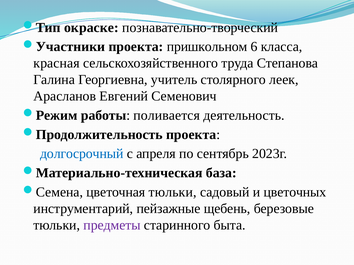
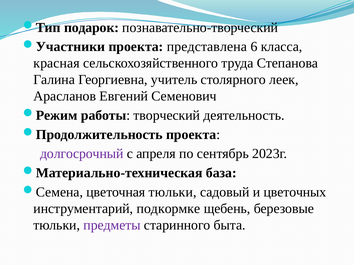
окраске: окраске -> подарок (91, 28)
пришкольном: пришкольном -> представлена (207, 47)
поливается: поливается -> творческий (167, 115)
долгосрочный colour: blue -> purple (82, 154)
пейзажные: пейзажные -> подкормке (168, 209)
